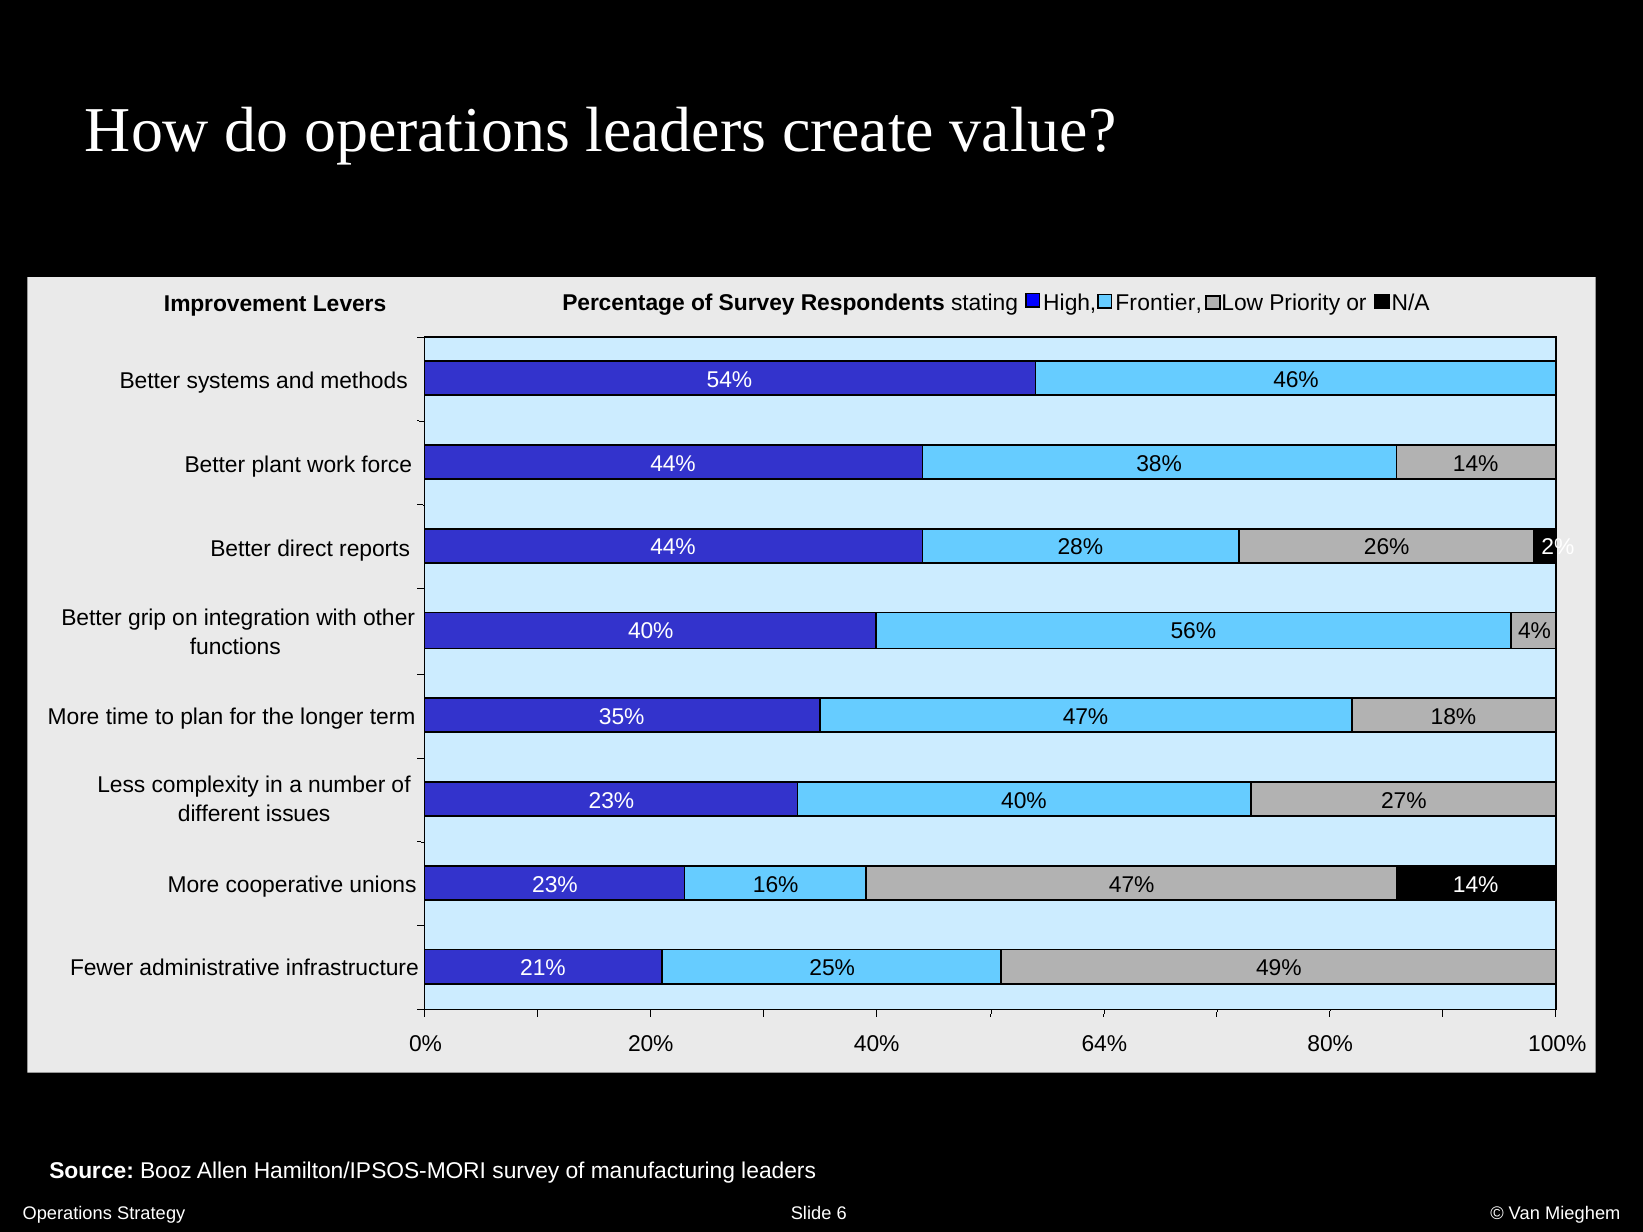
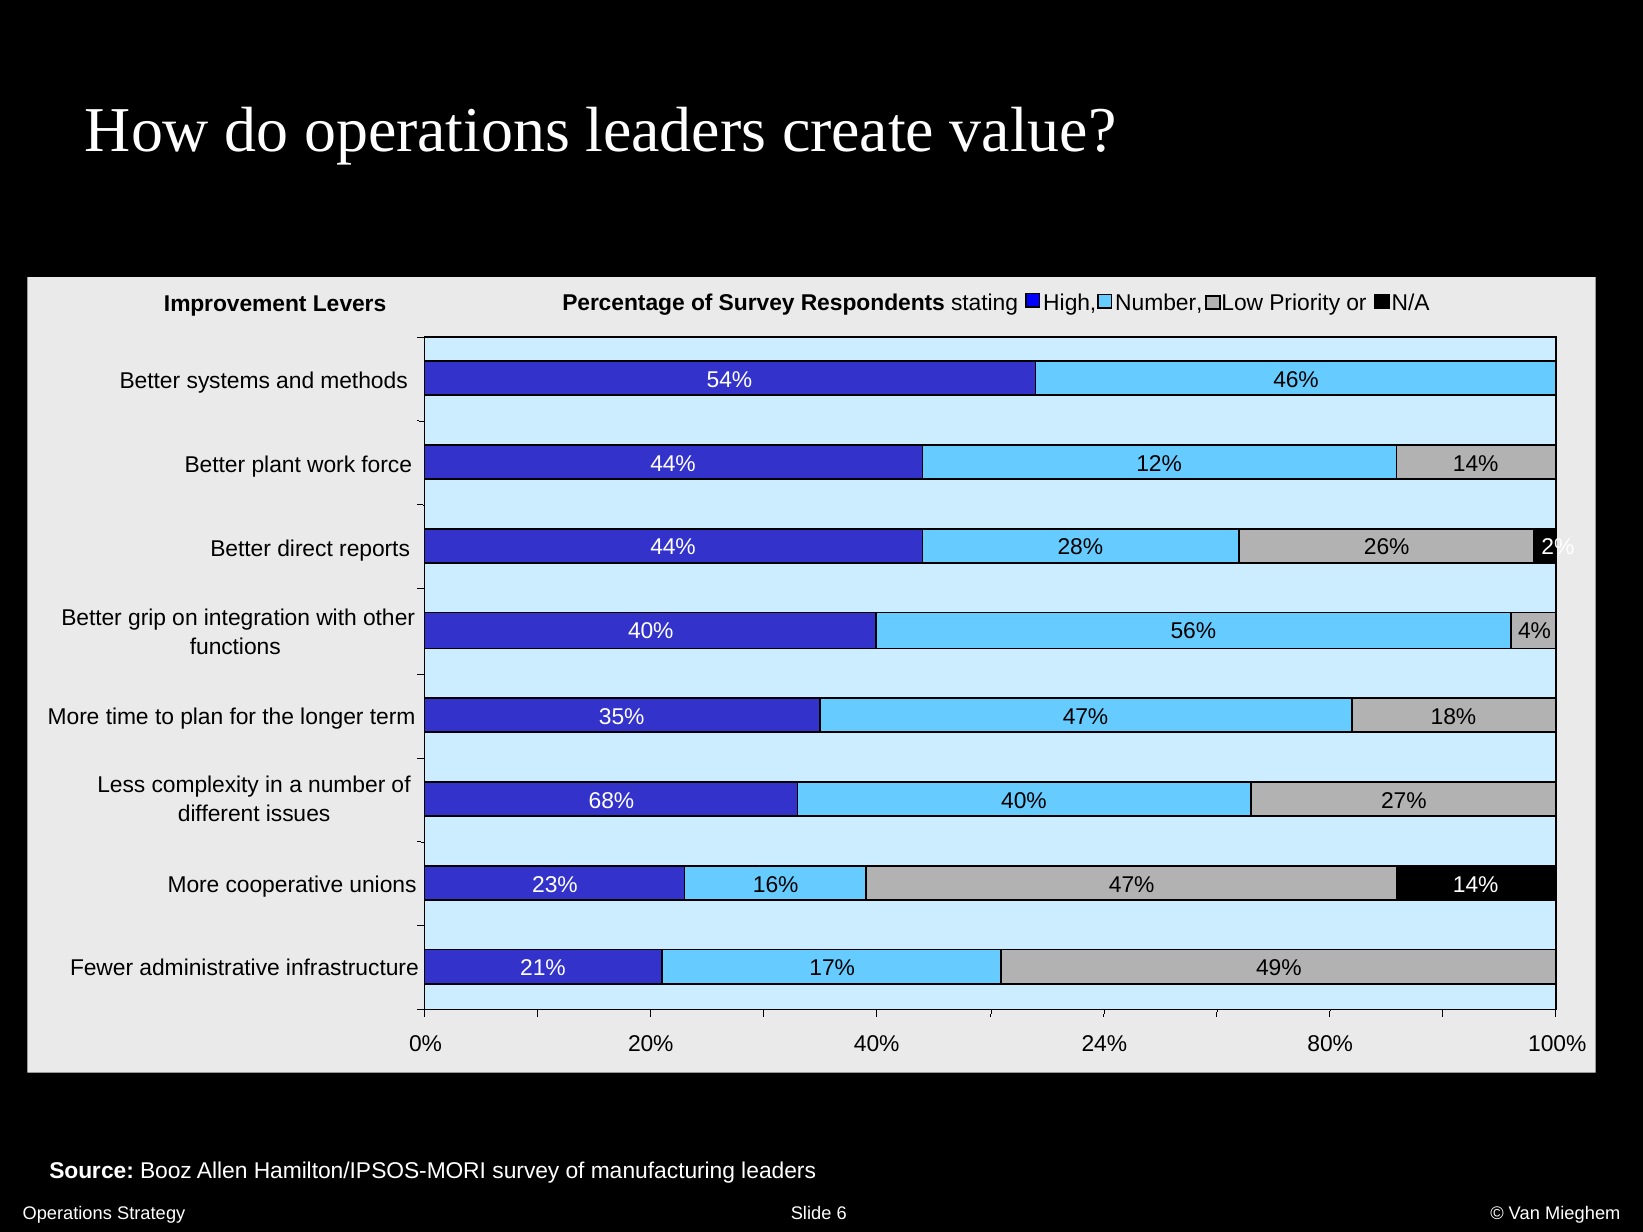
High Frontier: Frontier -> Number (1159, 303)
38%: 38% -> 12% (1159, 464)
23%: 23% -> 68% (611, 801)
25%: 25% -> 17% (832, 968)
64%: 64% -> 24% (1104, 1044)
